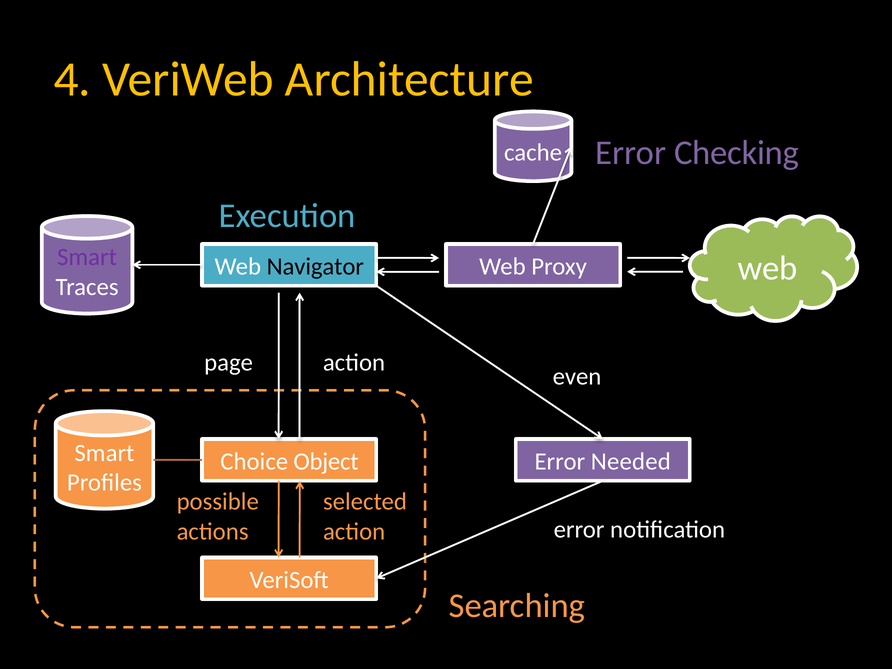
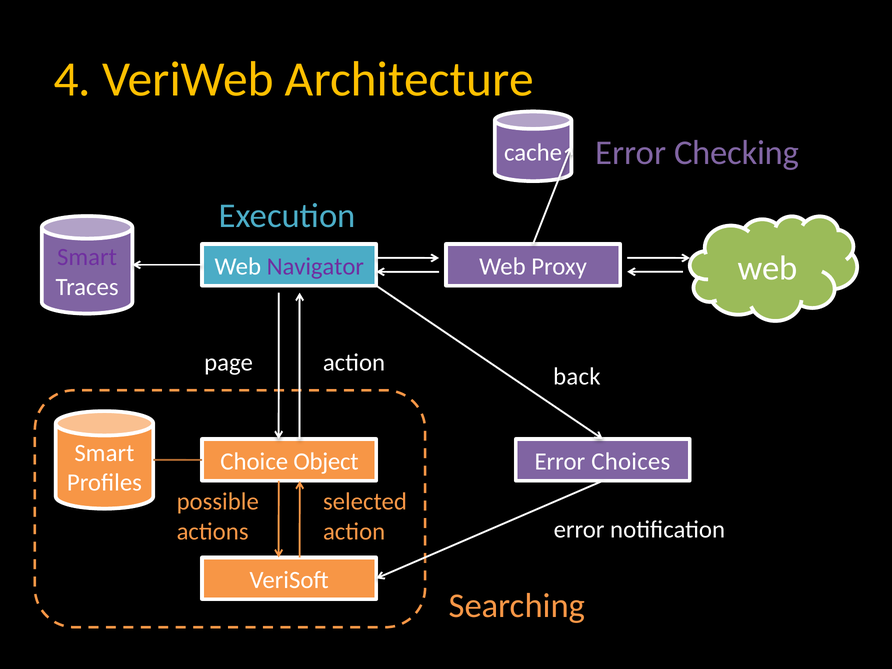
Navigator colour: black -> purple (315, 267)
even: even -> back (577, 376)
Needed: Needed -> Choices (631, 462)
